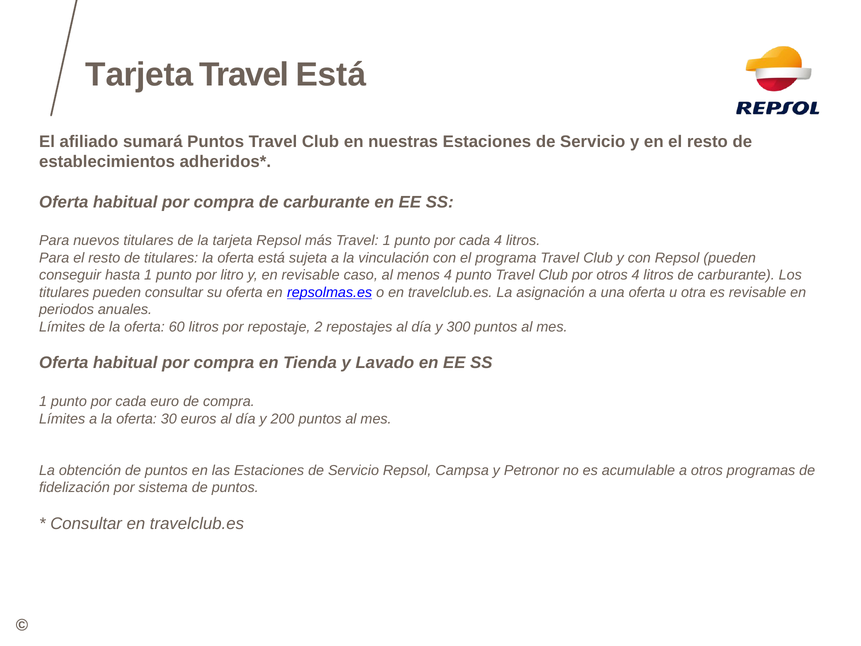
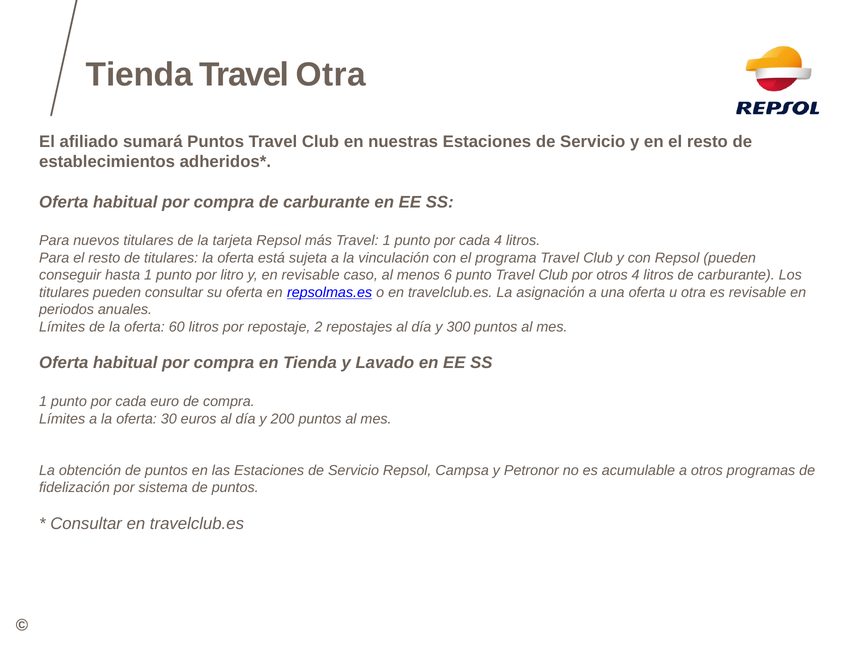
Tarjeta: Tarjeta -> Tienda (139, 74)
Travel Está: Está -> Otra (331, 74)
menos 4: 4 -> 6 (448, 275)
